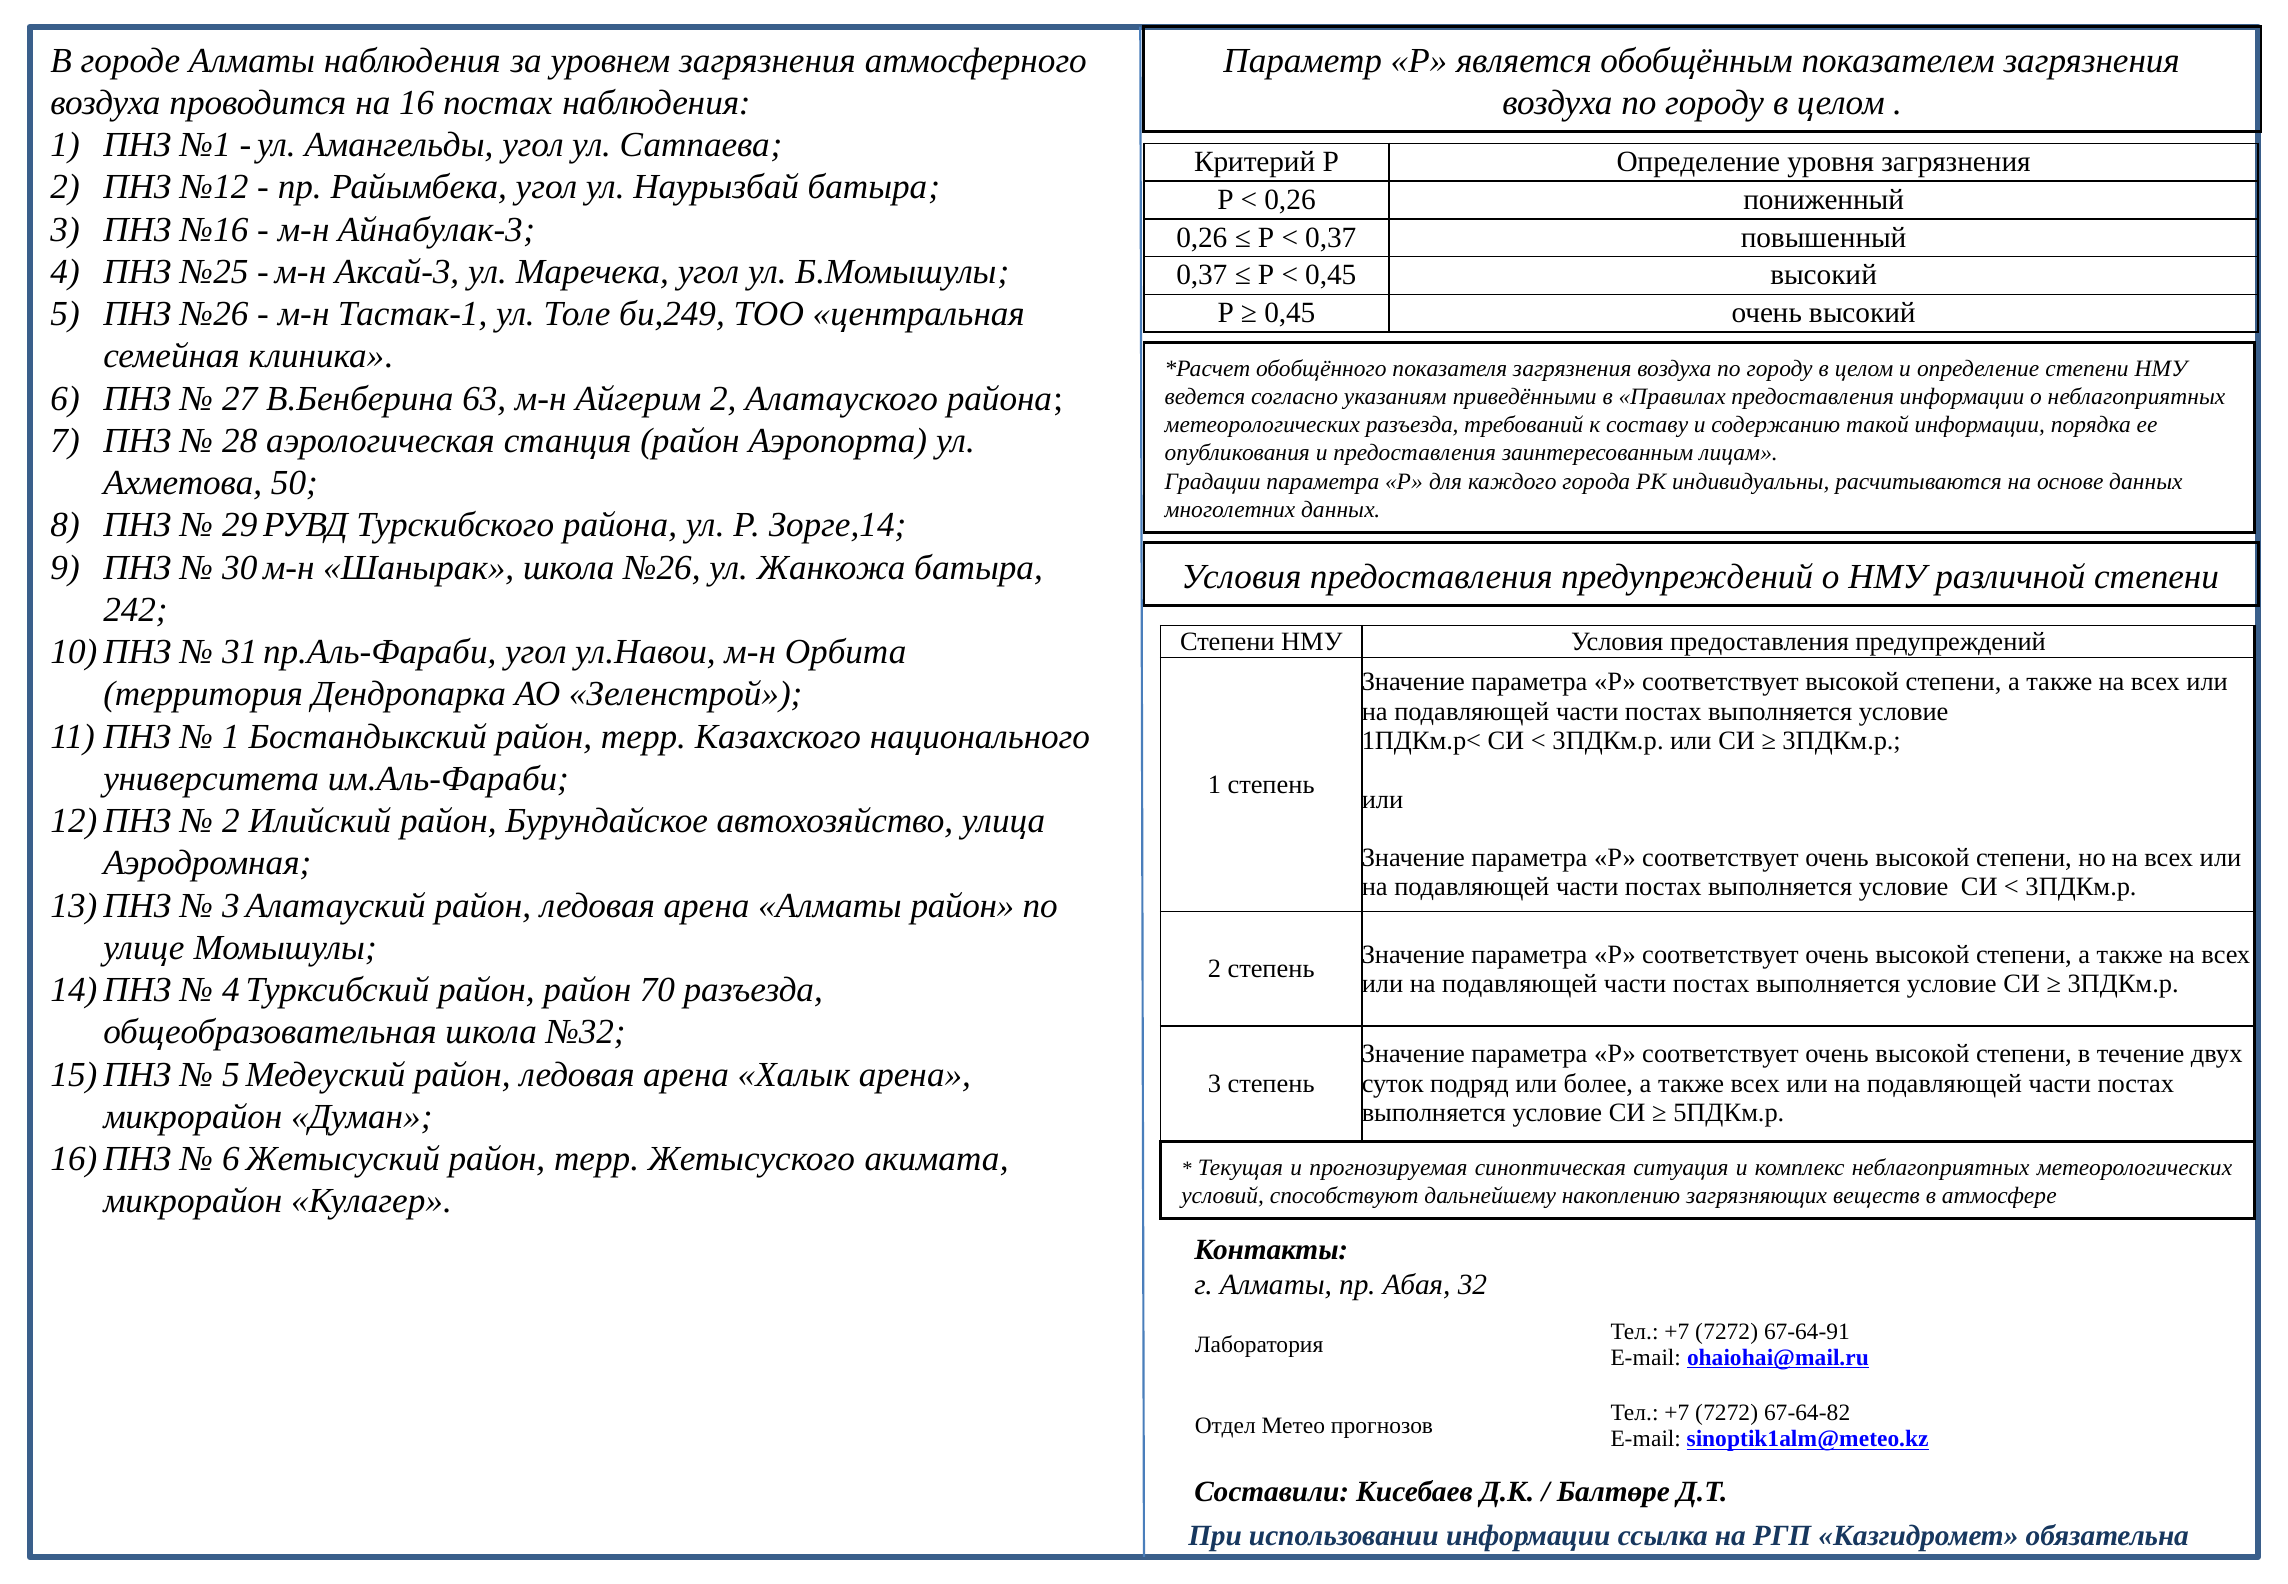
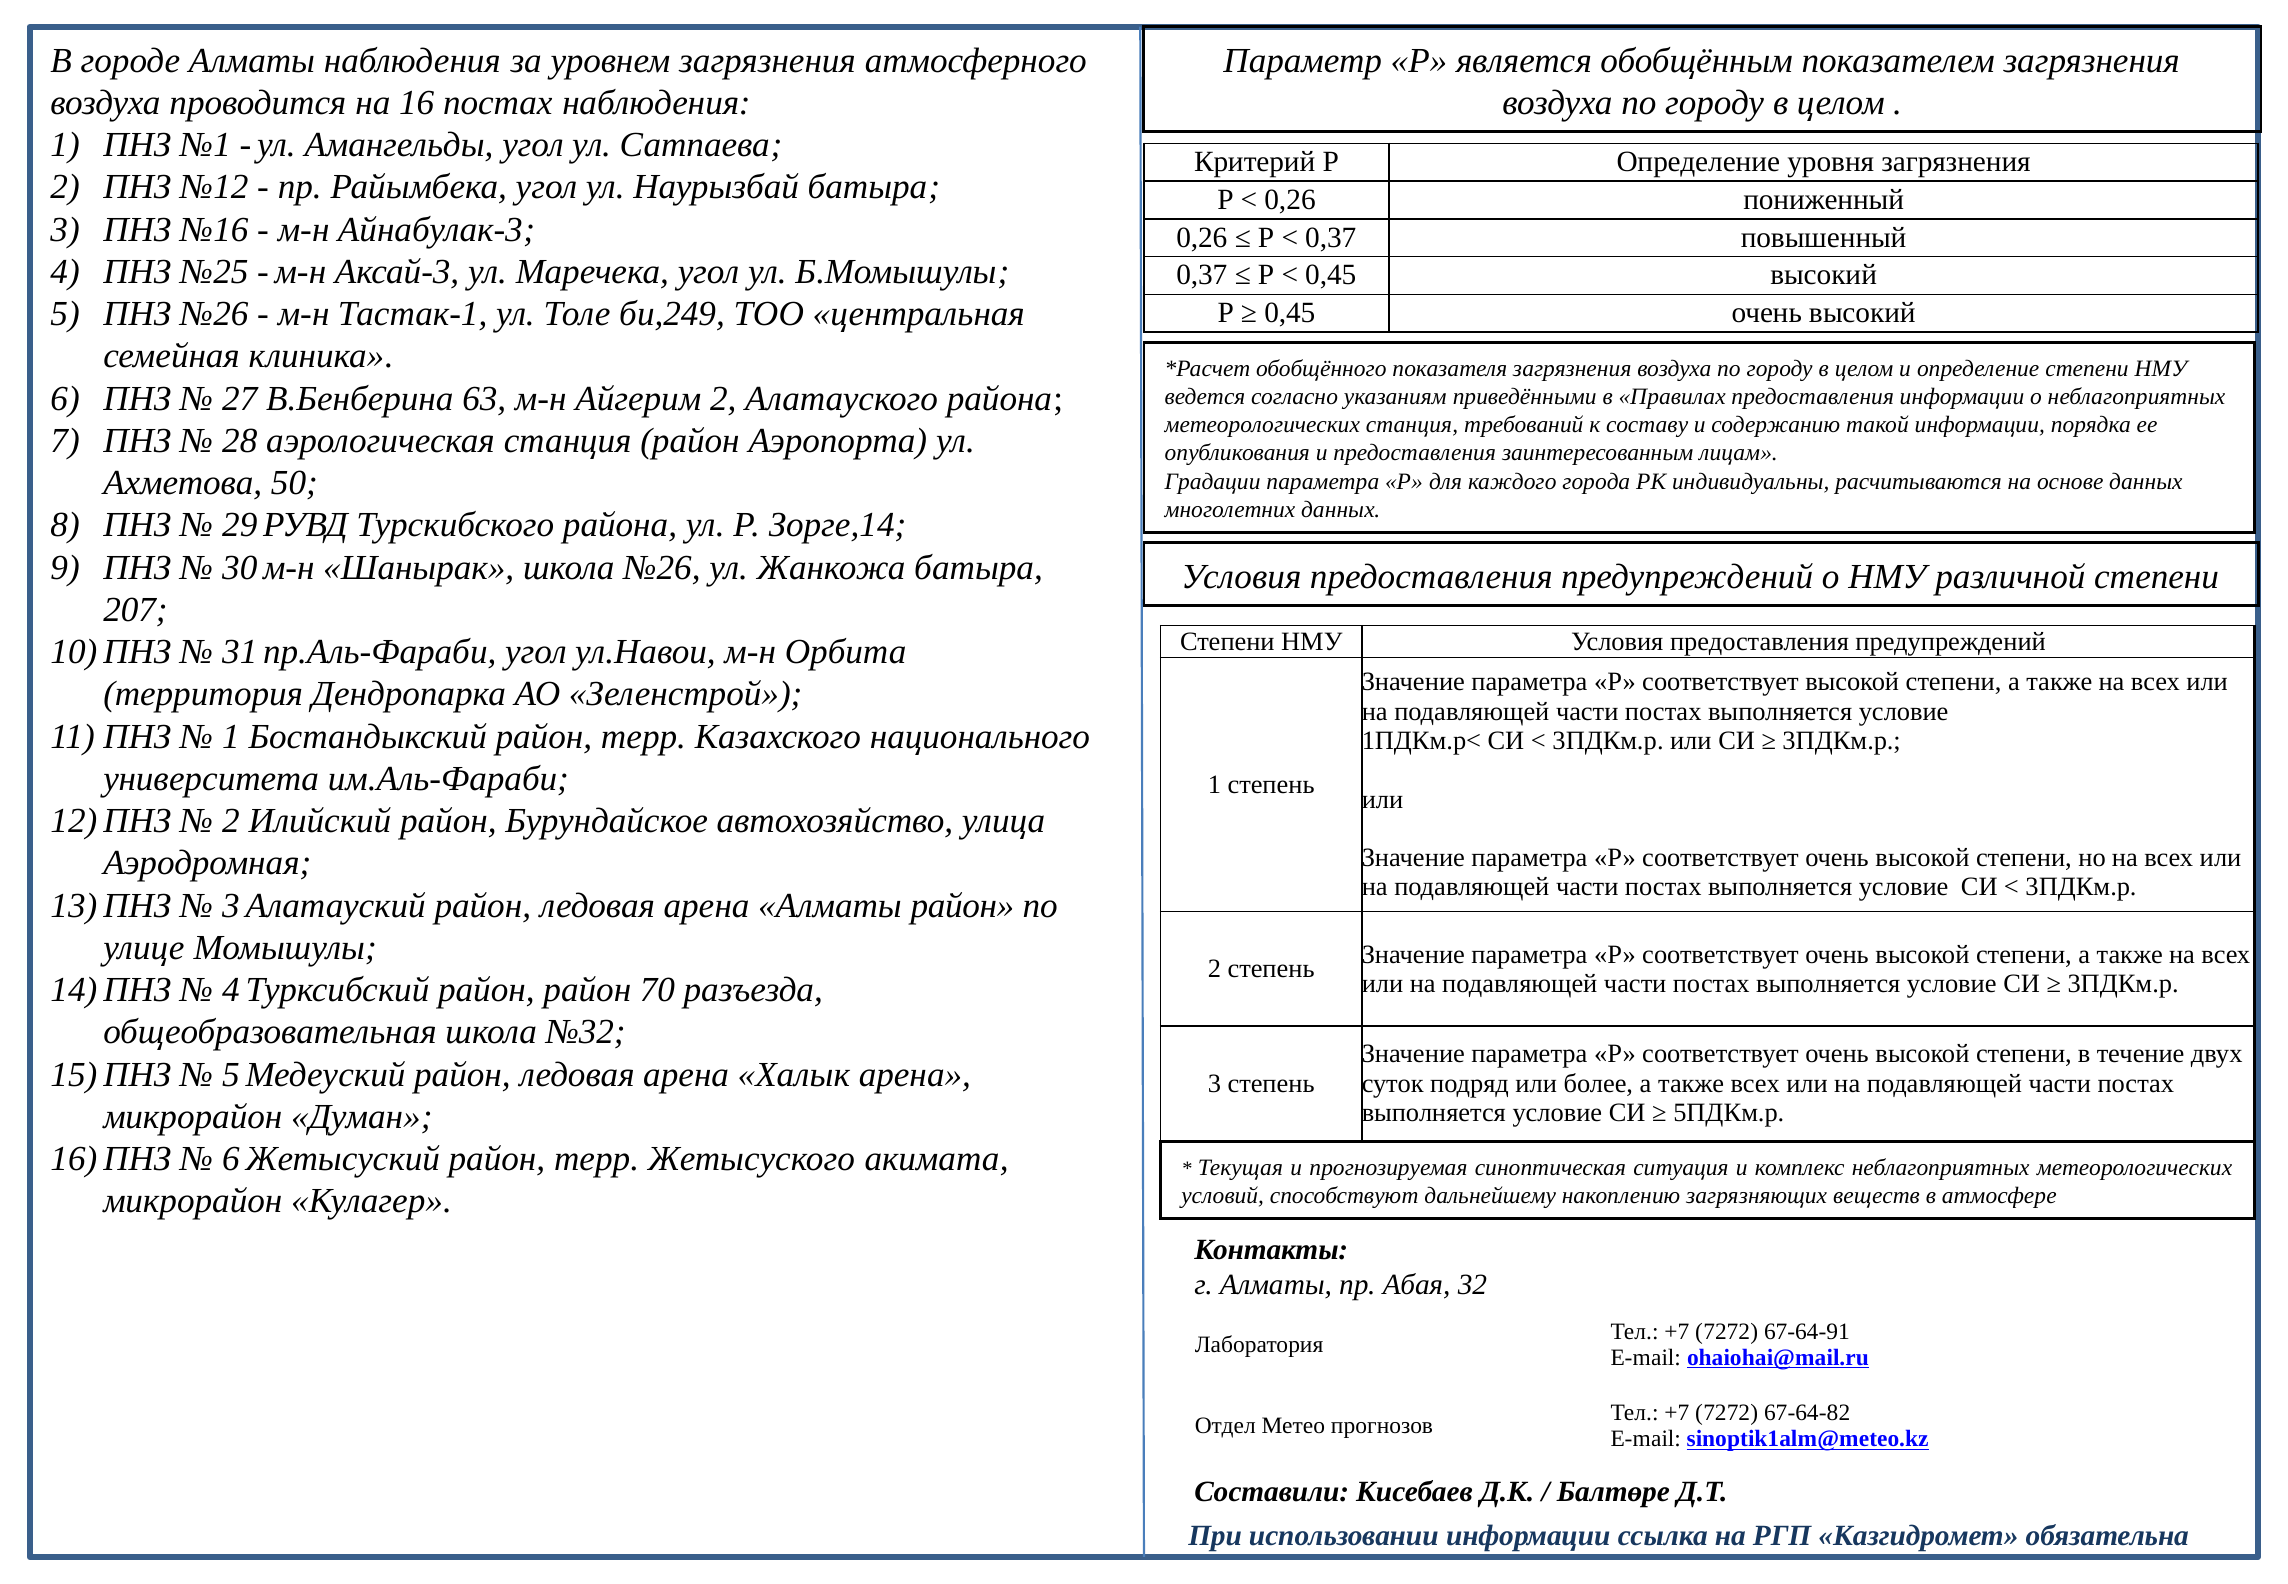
метеорологических разъезда: разъезда -> станция (1412, 425)
242: 242 -> 207 (135, 610)
